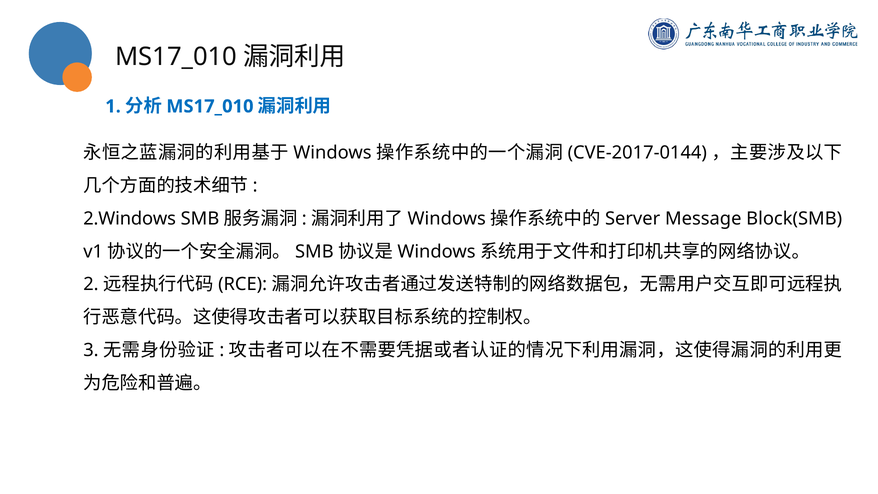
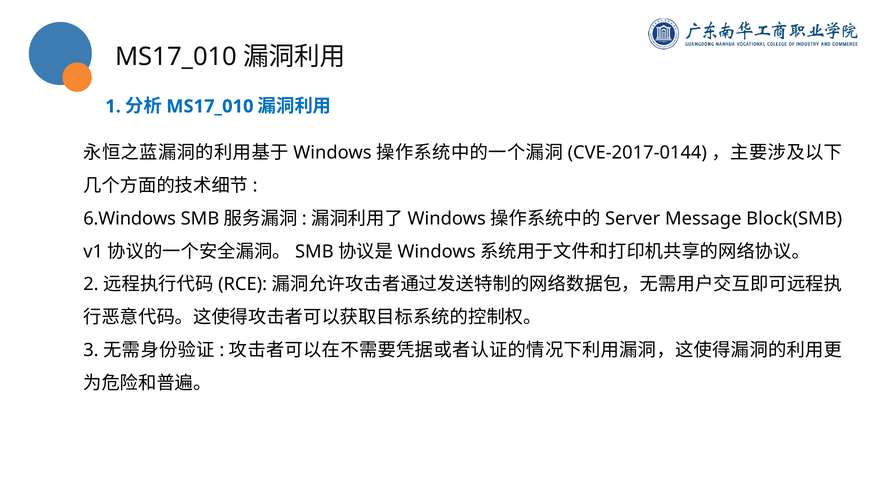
2.Windows: 2.Windows -> 6.Windows (130, 218)
